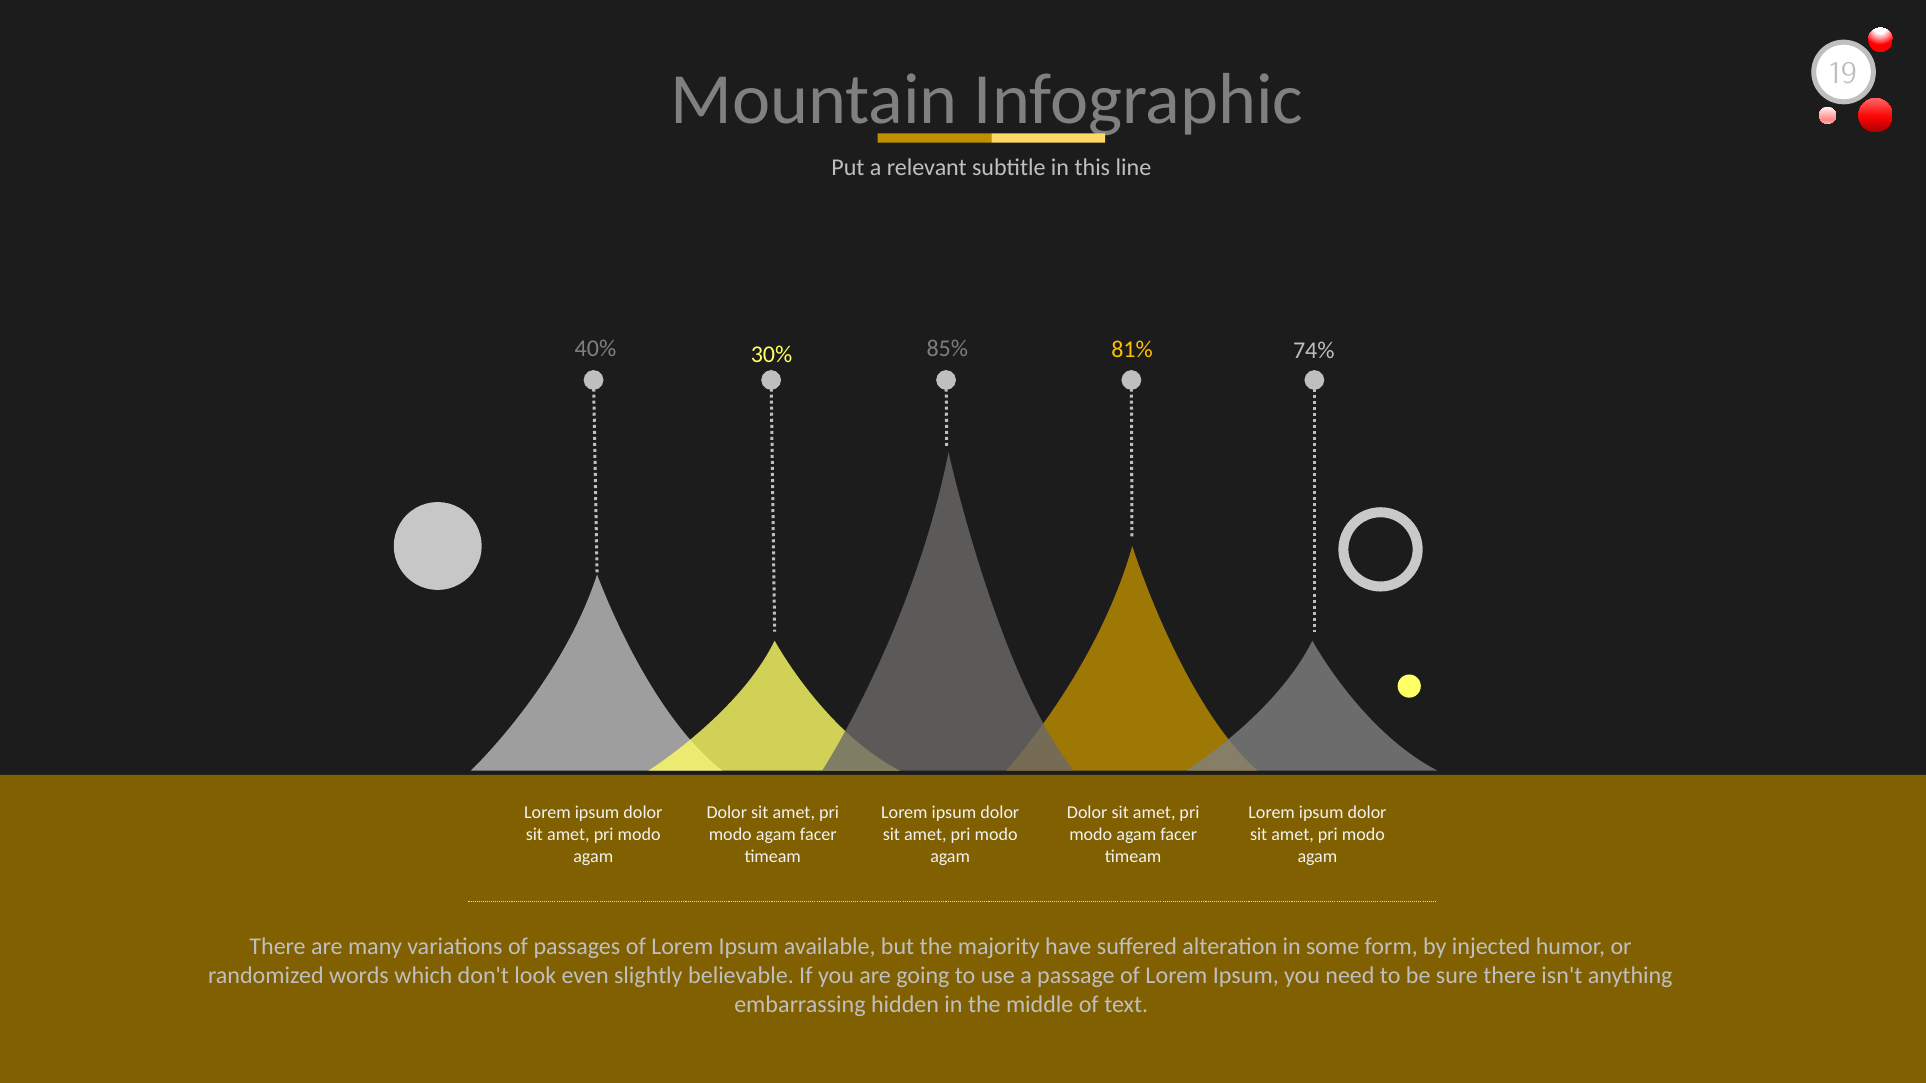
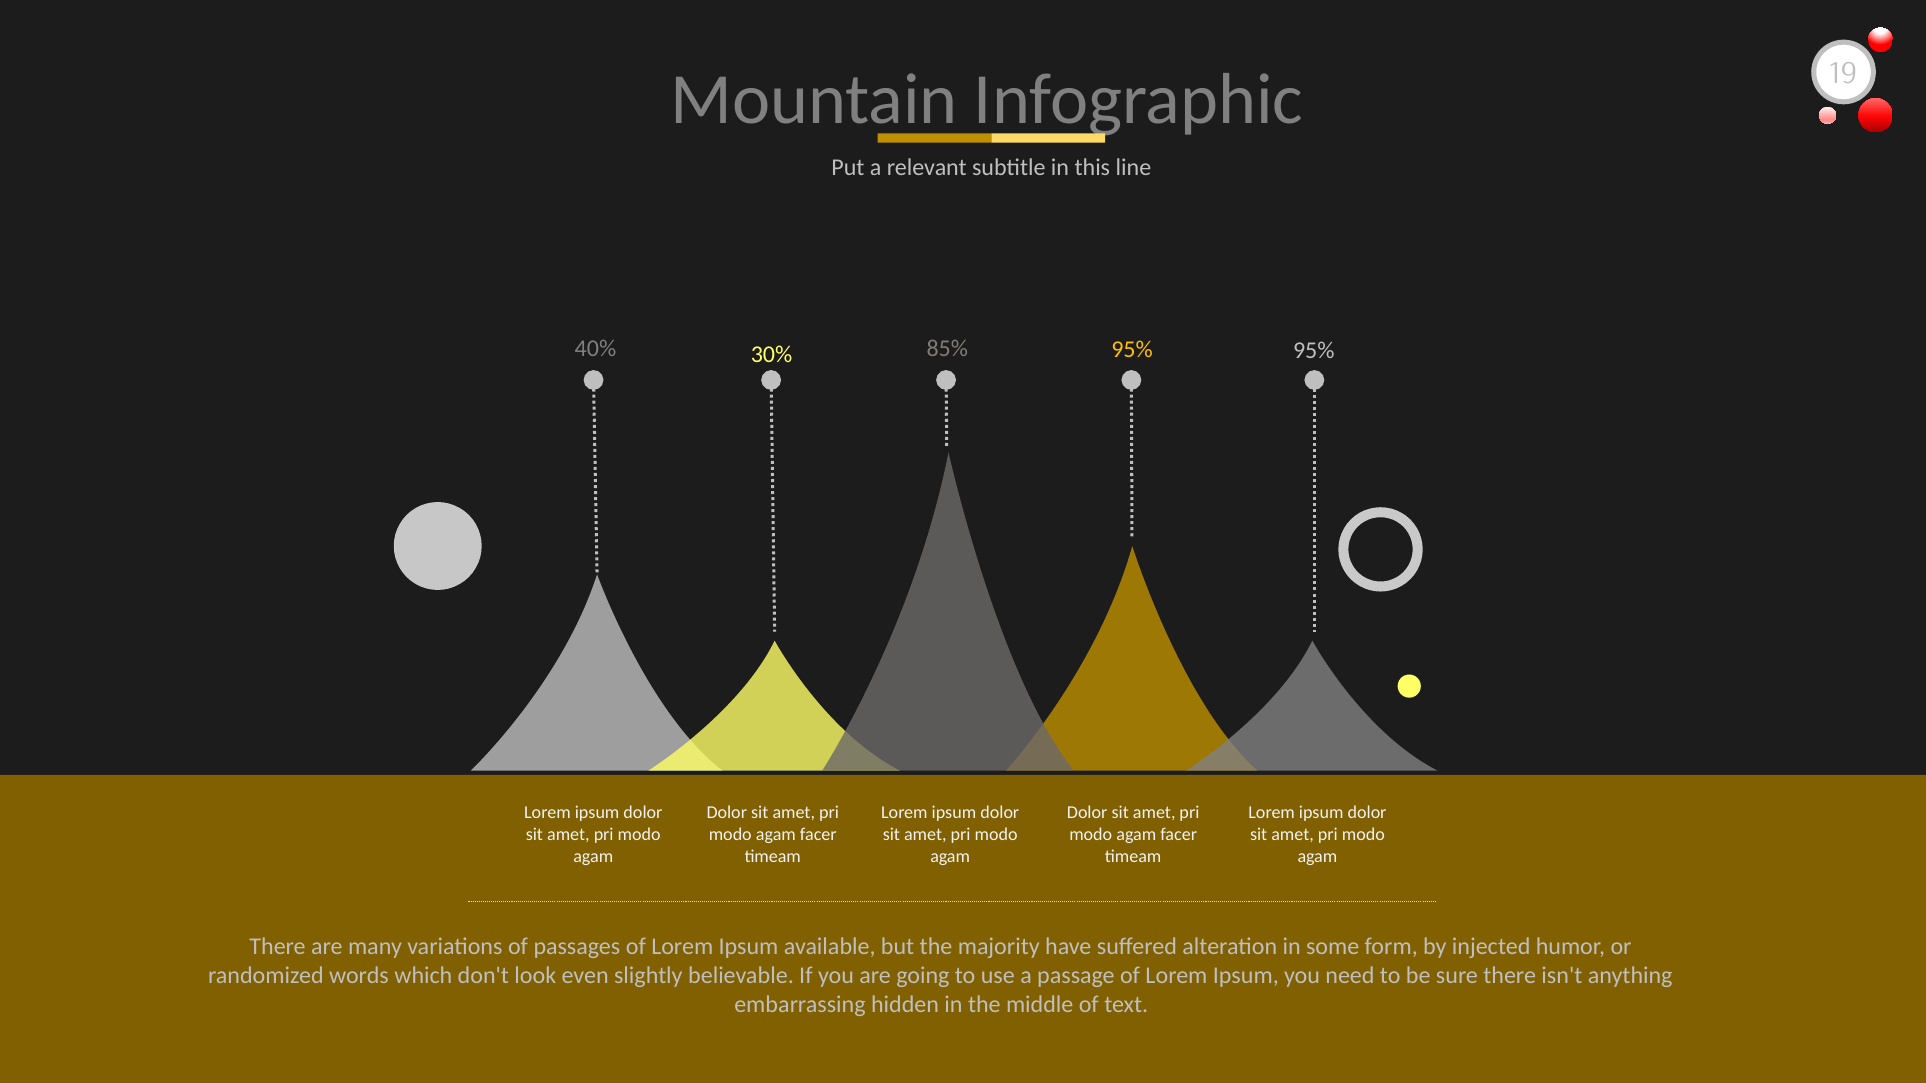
85% 74%: 74% -> 95% (1314, 350)
30% 81%: 81% -> 95% (1132, 349)
